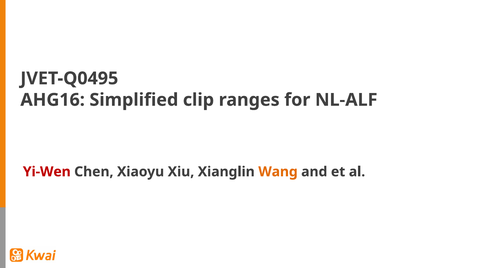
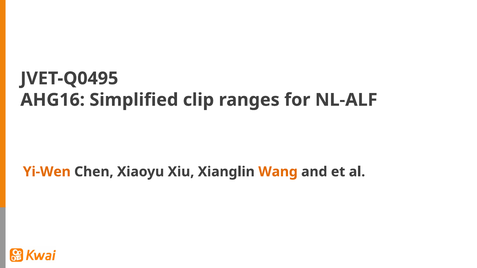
Yi-Wen colour: red -> orange (47, 172)
